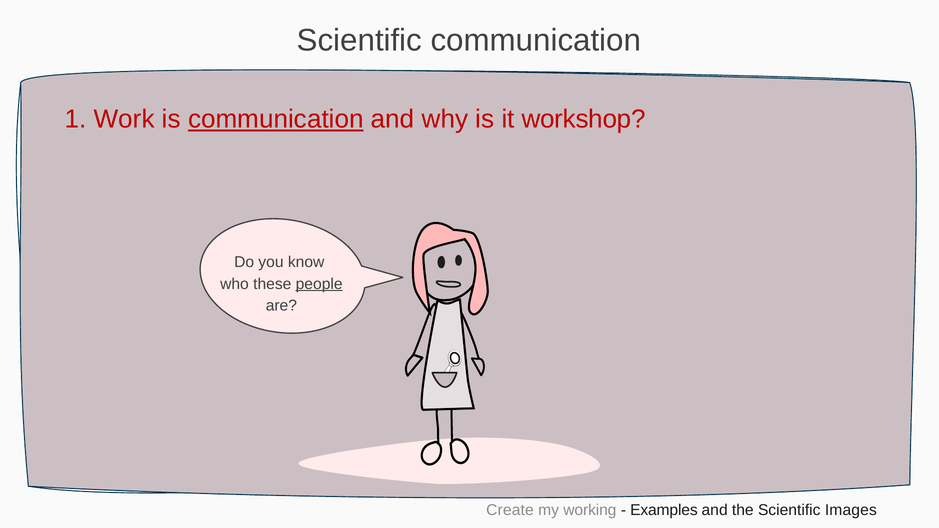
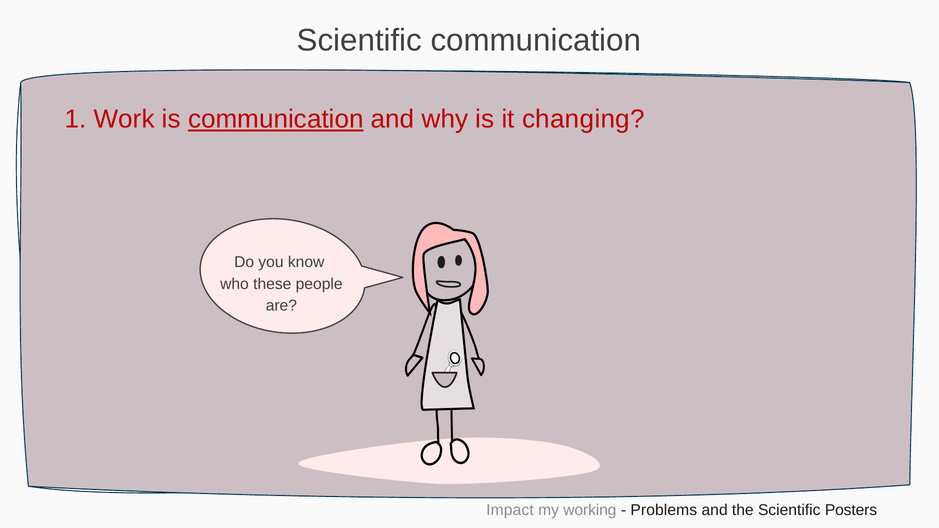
workshop: workshop -> changing (583, 119)
people underline: present -> none (319, 284)
Create: Create -> Impact (510, 510)
Examples: Examples -> Problems (664, 510)
Images: Images -> Posters (851, 510)
